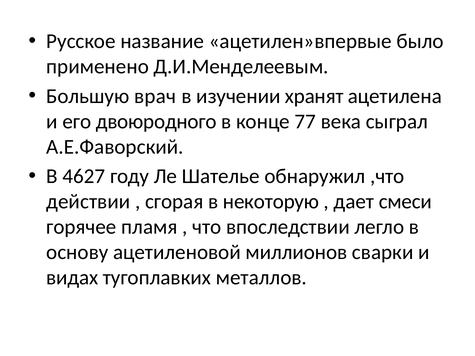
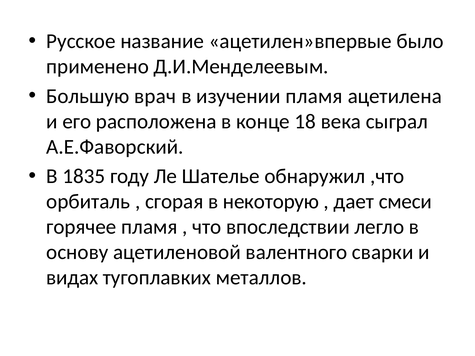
изучении хранят: хранят -> пламя (314, 96)
двоюродного: двоюродного -> расположена (156, 122)
77: 77 -> 18 (305, 122)
4627: 4627 -> 1835 (84, 176)
действии: действии -> орбиталь (88, 202)
миллионов: миллионов -> валентного (296, 252)
